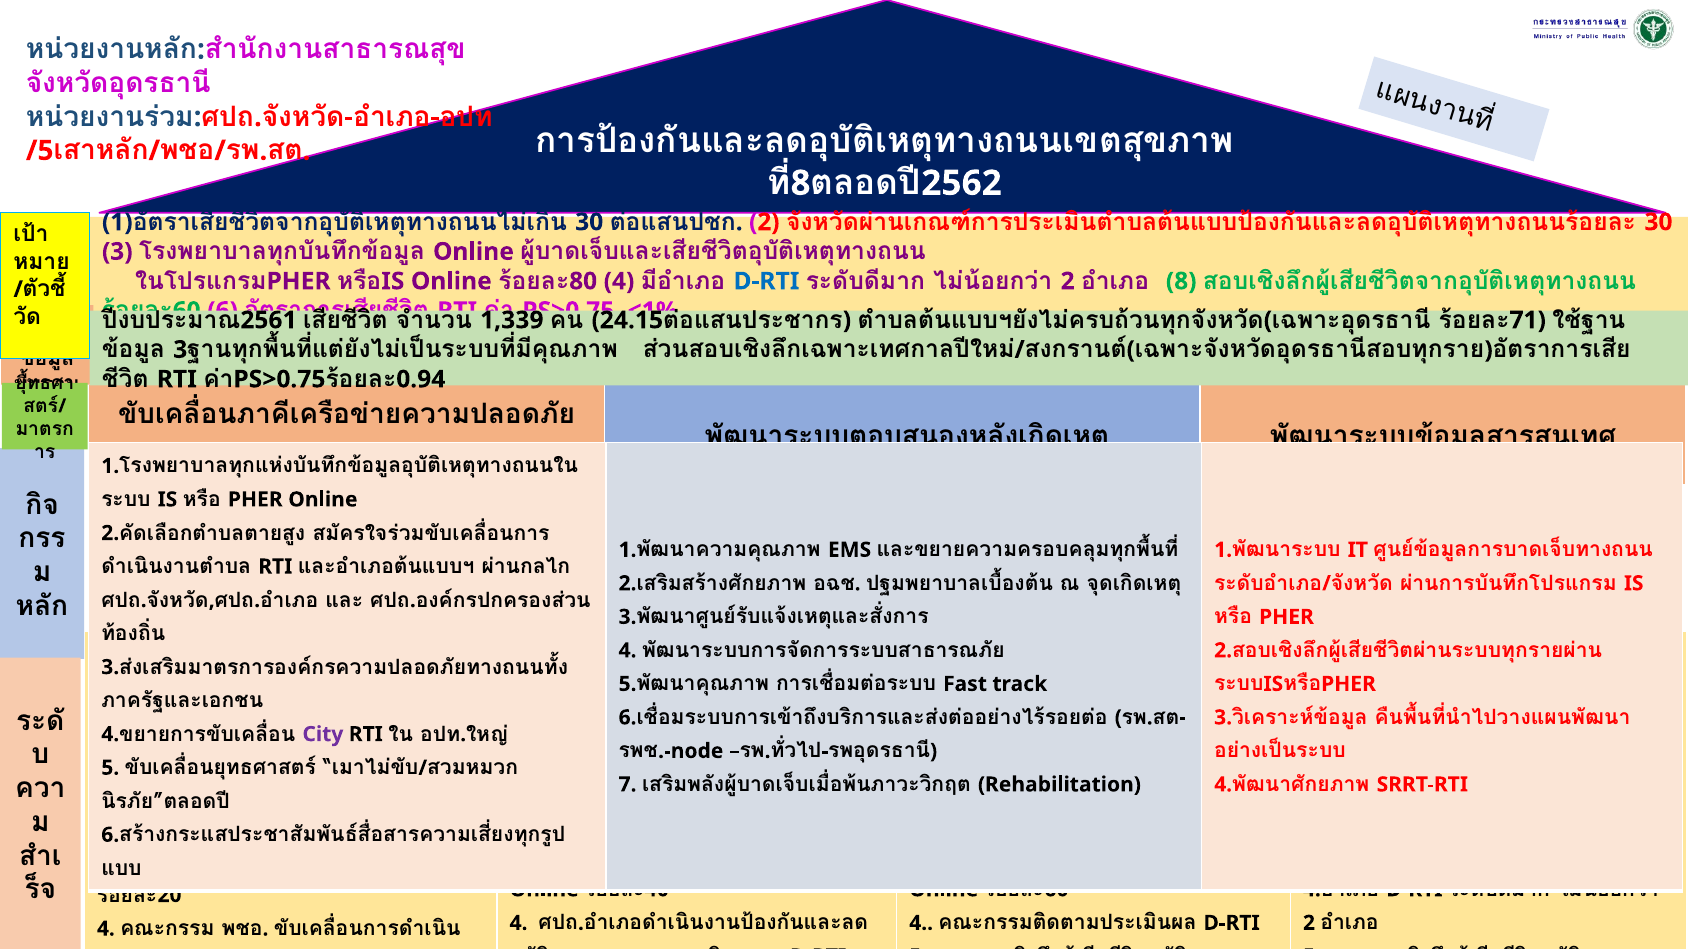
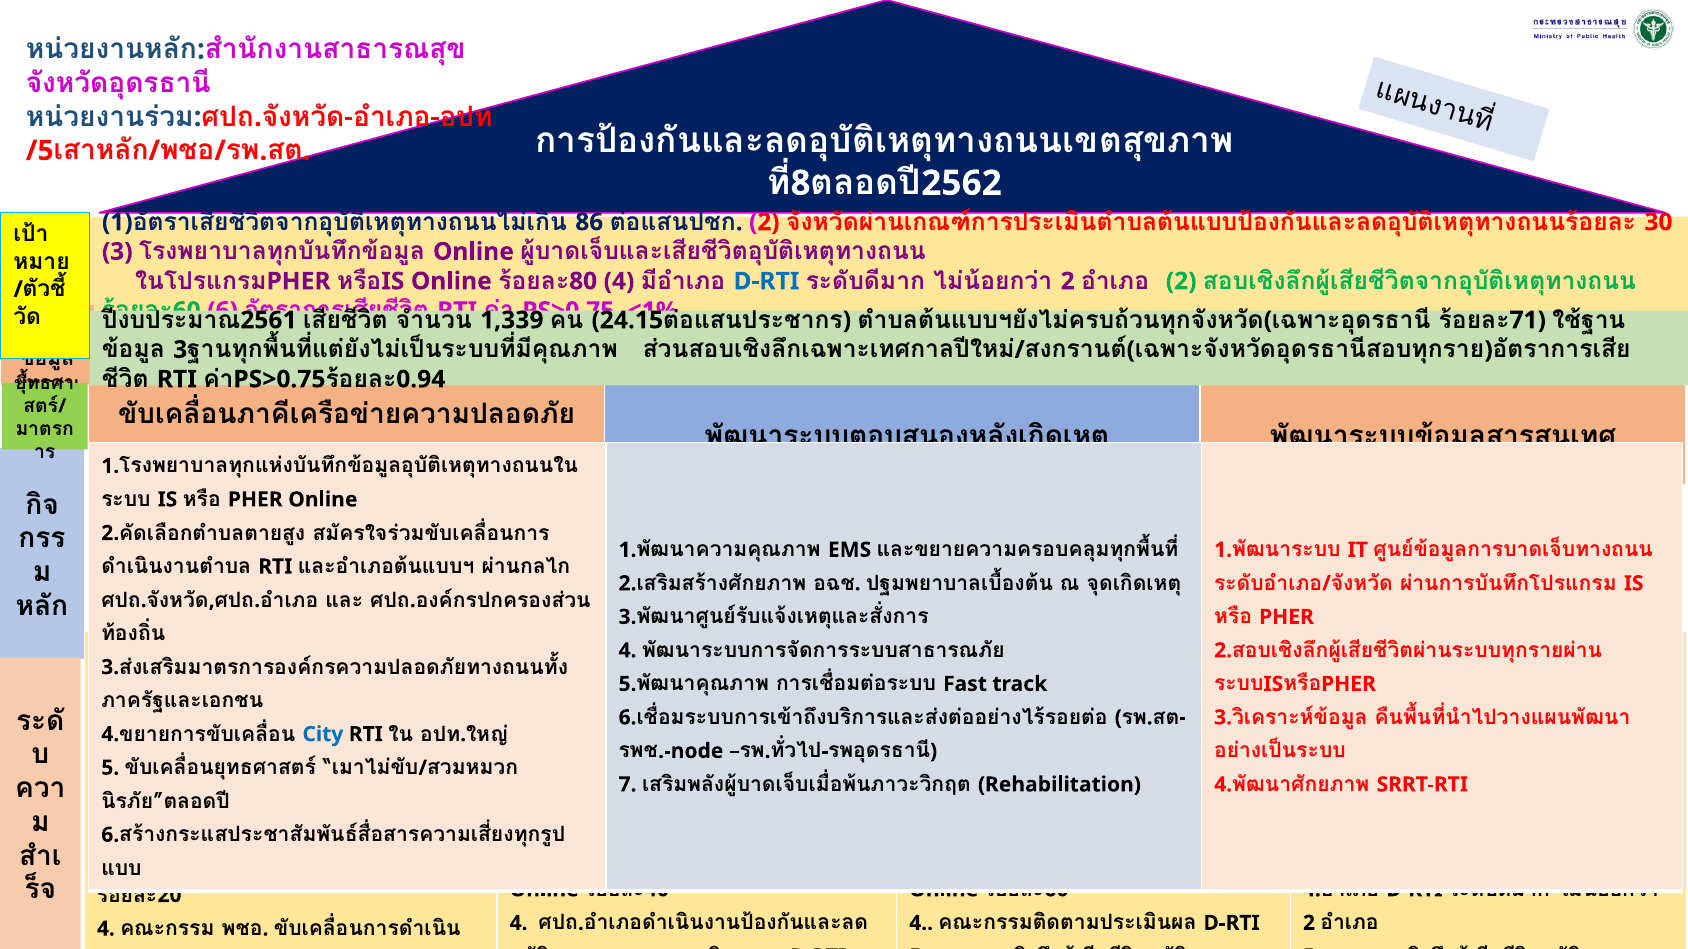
30: 30 -> 86 (589, 222)
8: 8 -> 2 (1181, 281)
City colour: purple -> blue (323, 735)
